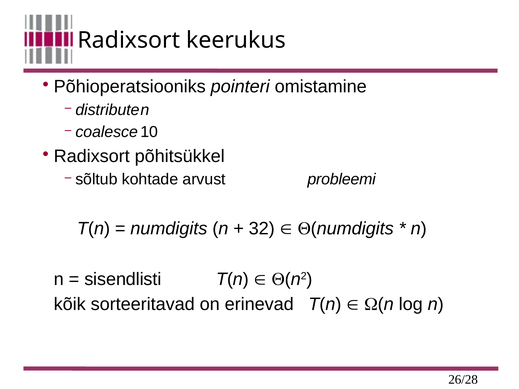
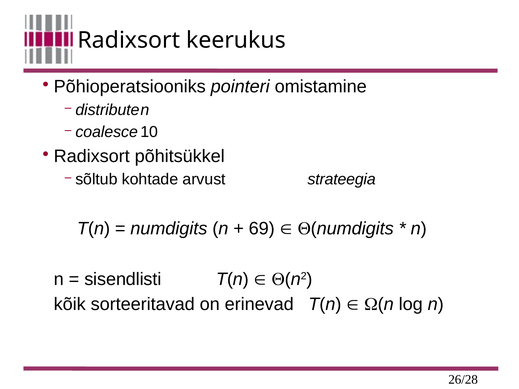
probleemi: probleemi -> strateegia (342, 180)
32: 32 -> 69 (262, 229)
